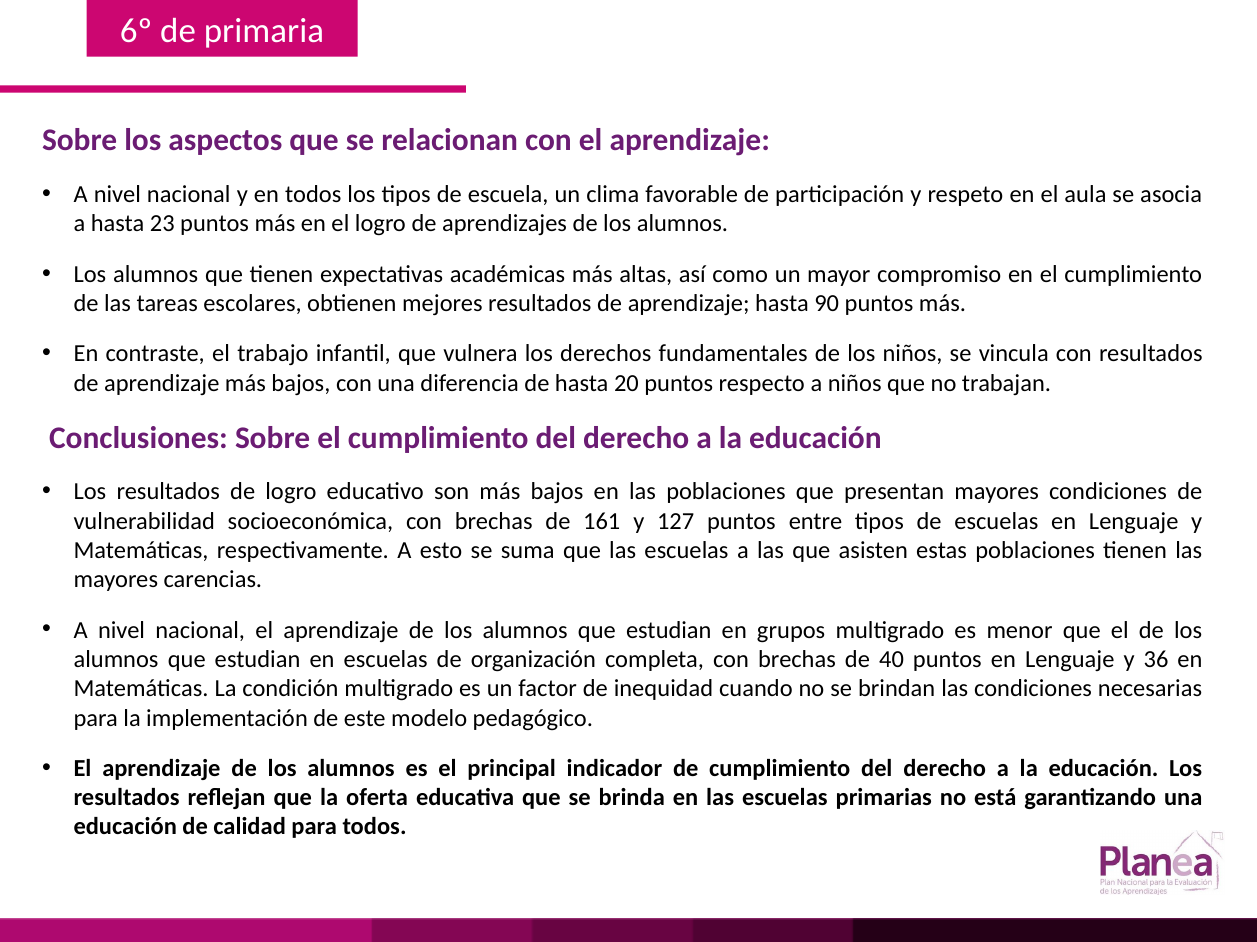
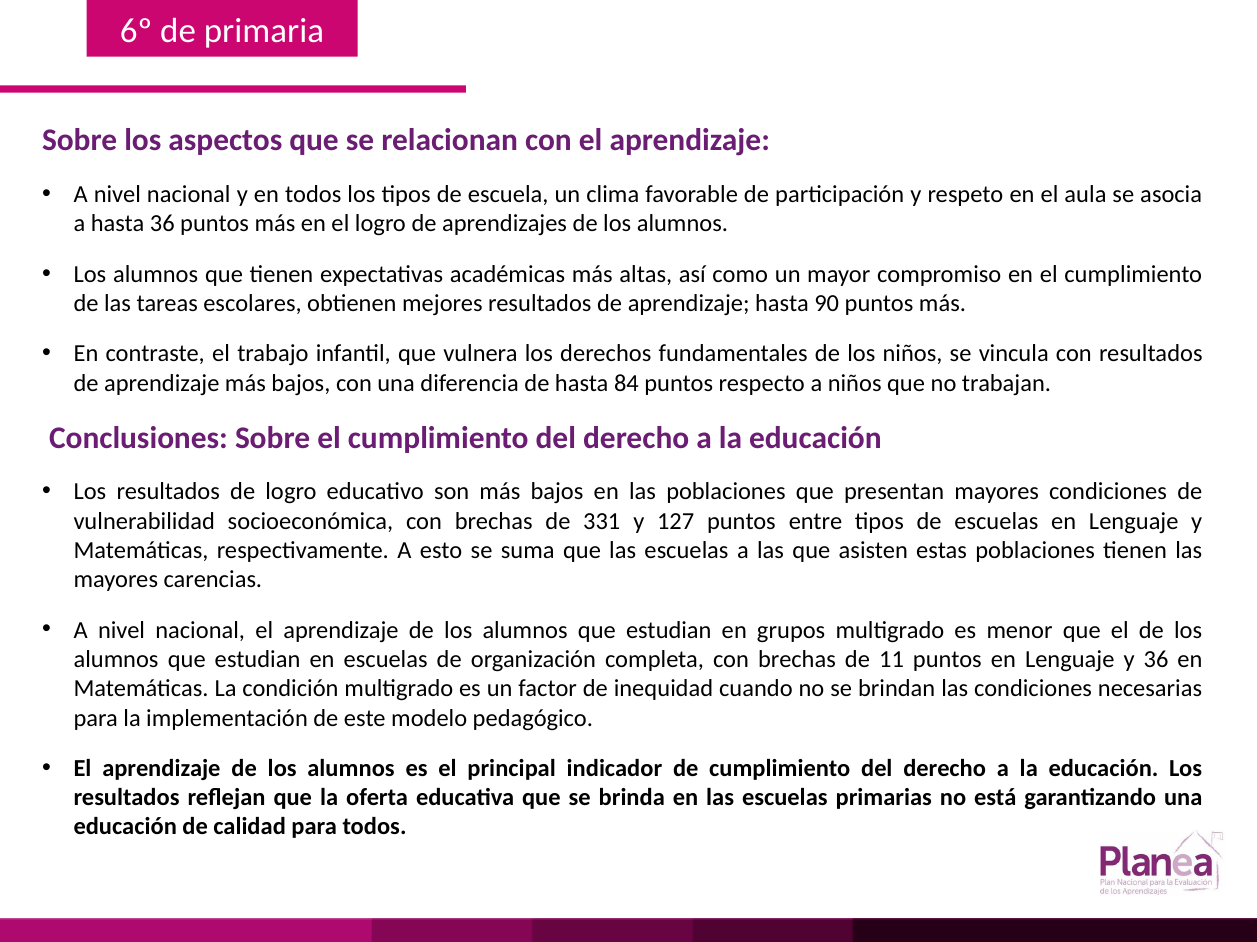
hasta 23: 23 -> 36 (162, 224)
20: 20 -> 84 (626, 383)
161: 161 -> 331 (602, 522)
40: 40 -> 11 (892, 660)
